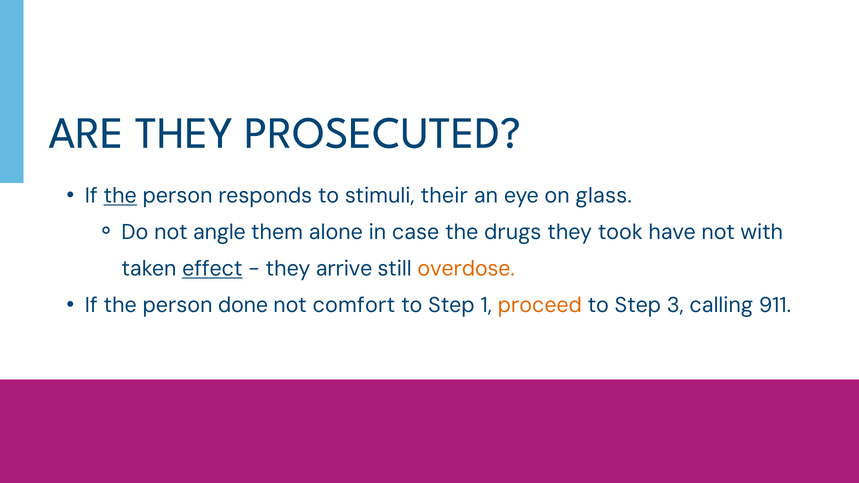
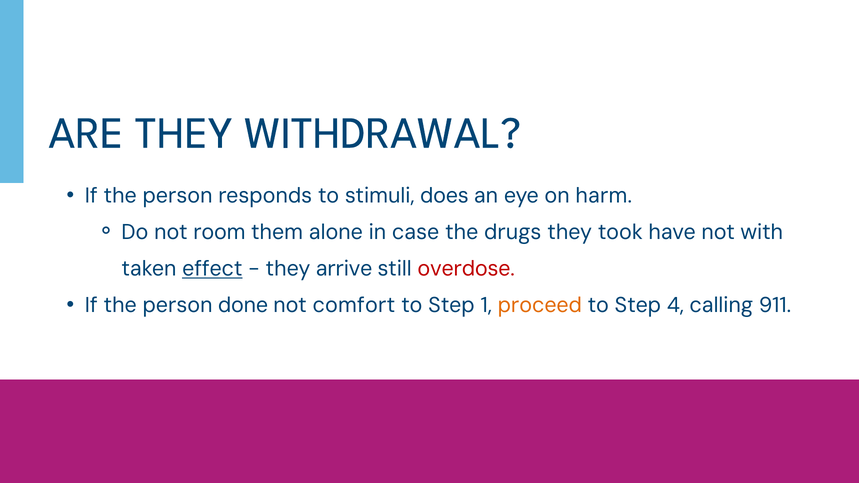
PROSECUTED: PROSECUTED -> WITHDRAWAL (383, 133)
the underline: present -> none (120, 196)
their: their -> does (444, 196)
glass: glass -> harm (604, 196)
angle: angle -> room (219, 232)
overdose colour: orange -> red (466, 269)
3: 3 -> 4 (675, 305)
